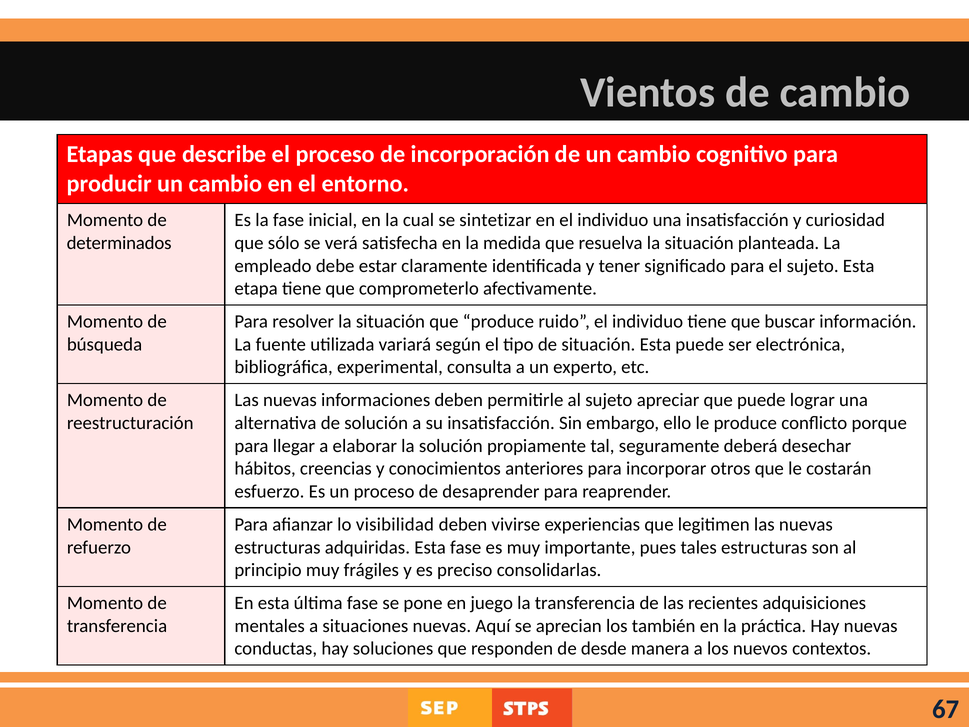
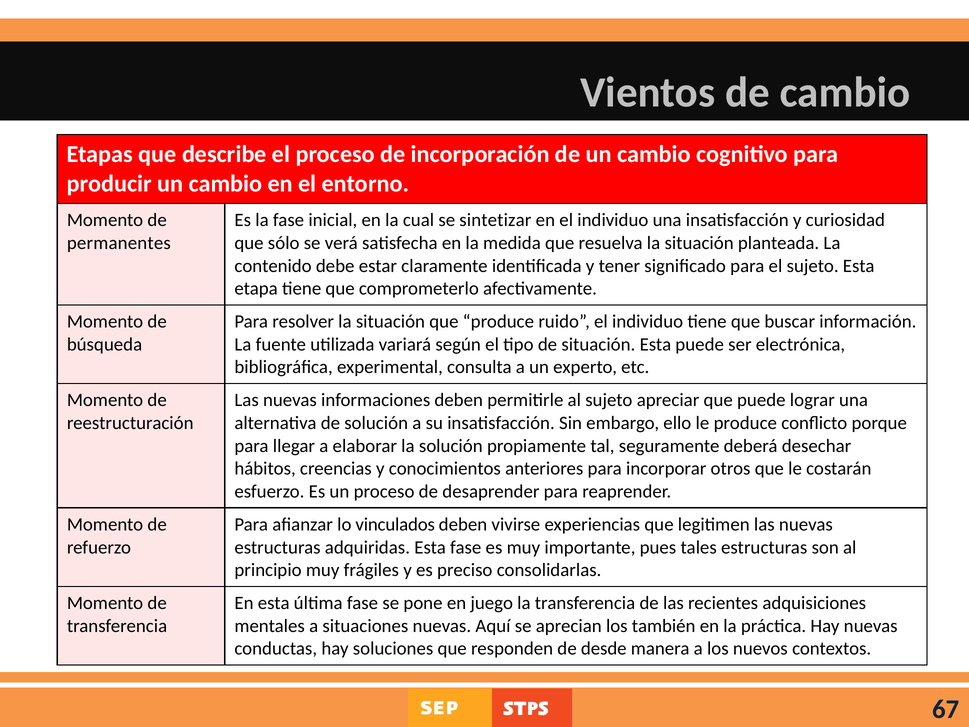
determinados: determinados -> permanentes (119, 243)
empleado: empleado -> contenido (273, 266)
visibilidad: visibilidad -> vinculados (395, 524)
